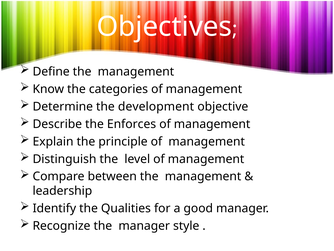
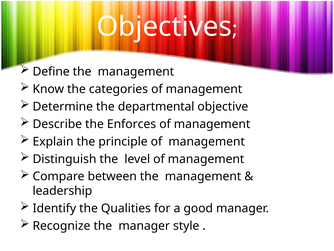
development: development -> departmental (156, 106)
